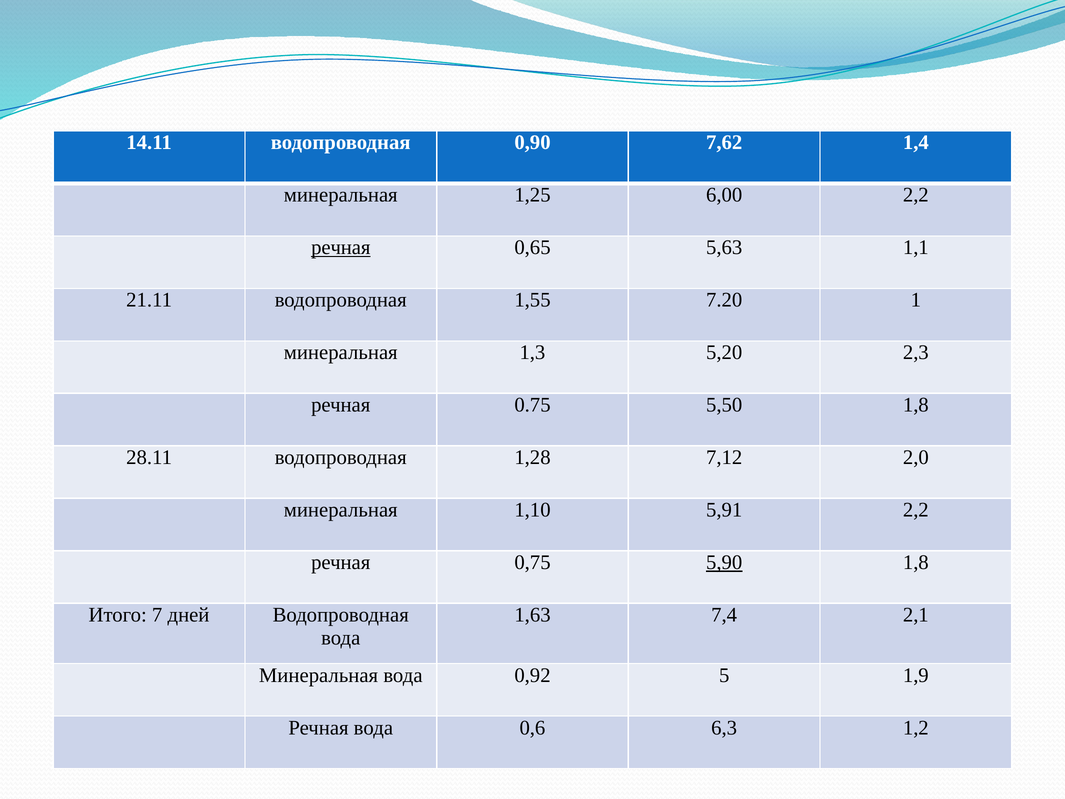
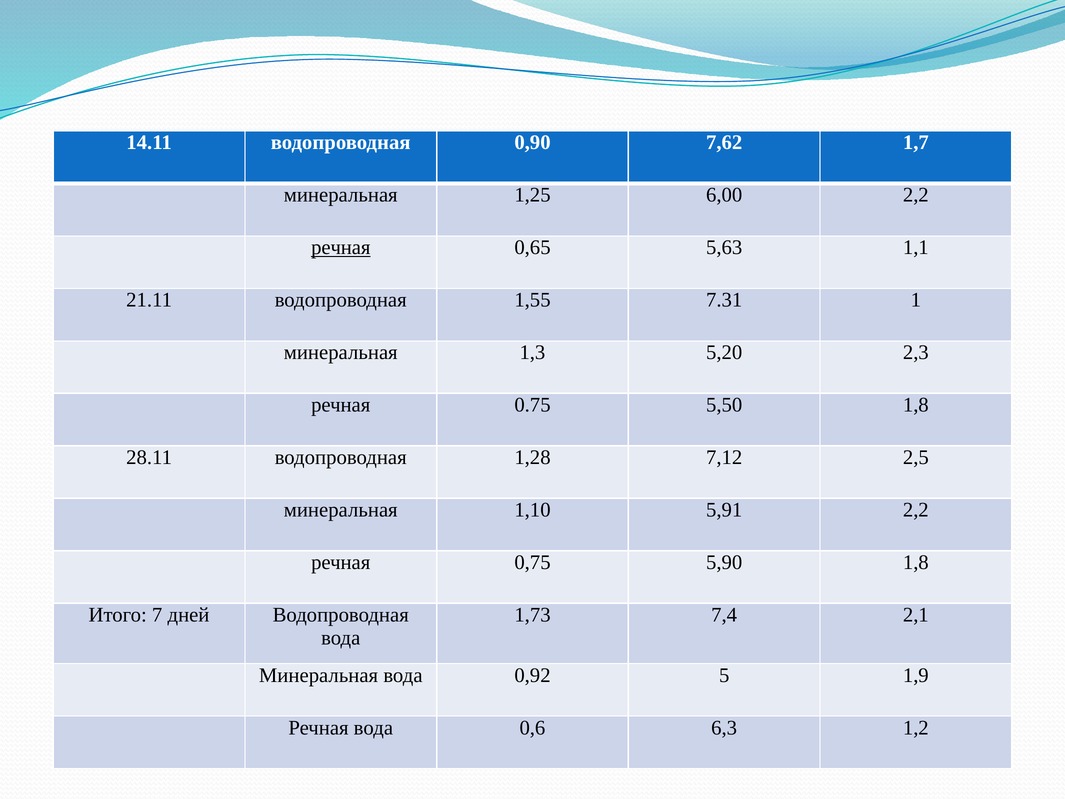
1,4: 1,4 -> 1,7 (916, 143)
7.20: 7.20 -> 7.31 (724, 300)
2,0: 2,0 -> 2,5 (916, 457)
5,90 underline: present -> none (724, 562)
1,63: 1,63 -> 1,73 (533, 615)
